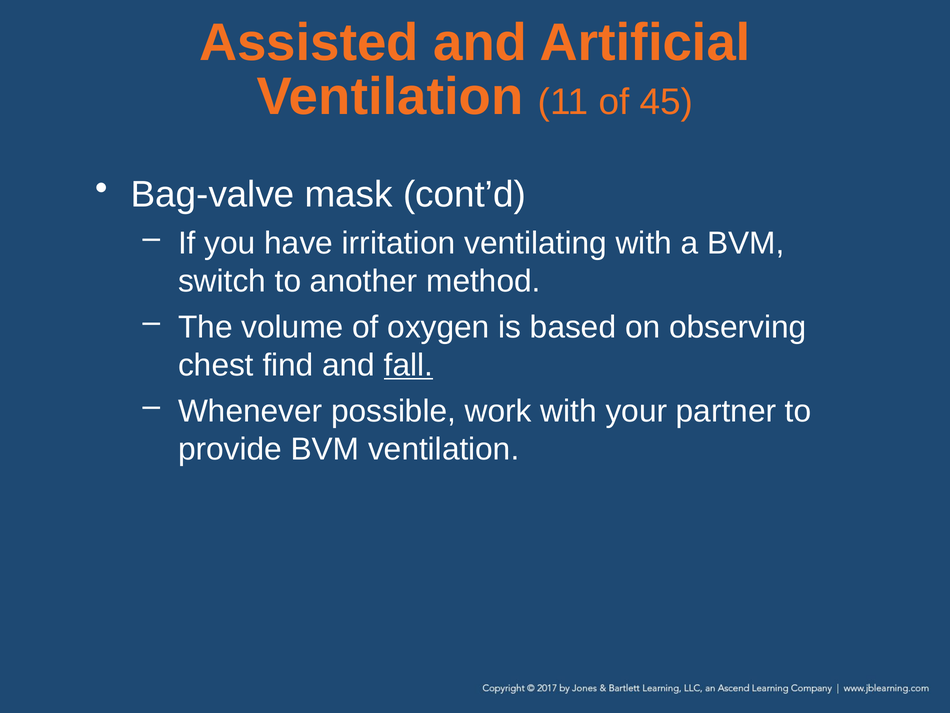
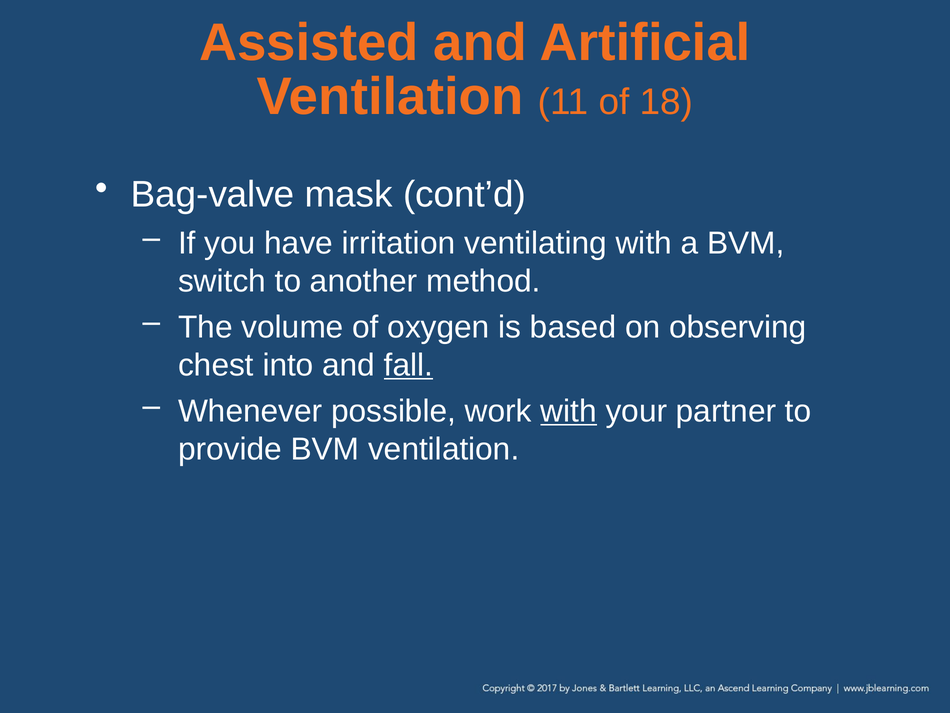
45: 45 -> 18 (666, 102)
find: find -> into (288, 365)
with underline: none -> present (569, 411)
